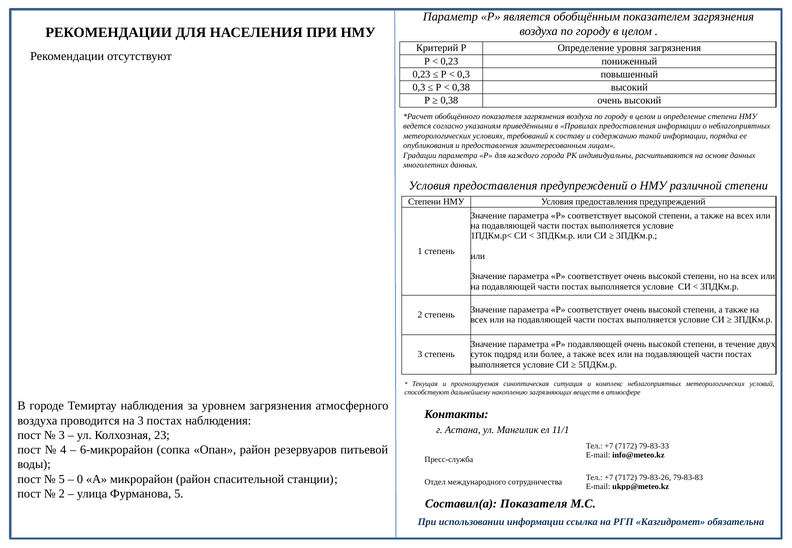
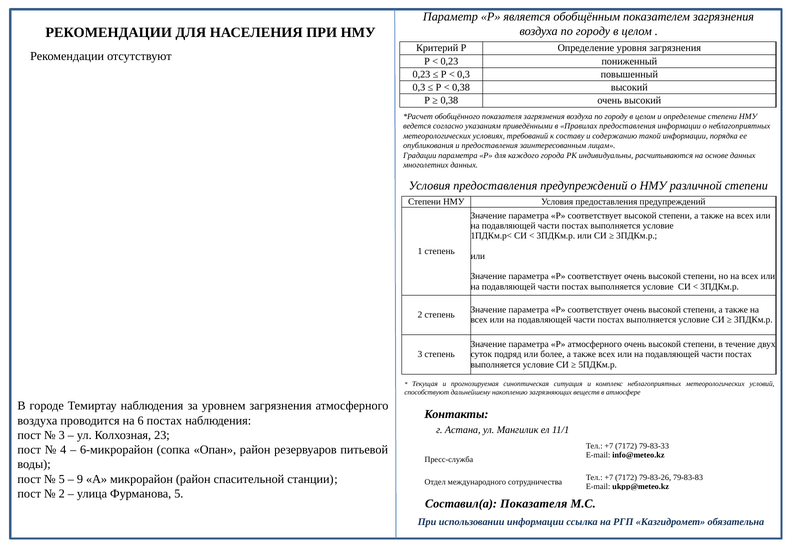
Р подавляющей: подавляющей -> атмосферного (595, 345)
на 3: 3 -> 6 (141, 421)
0: 0 -> 9 (80, 479)
